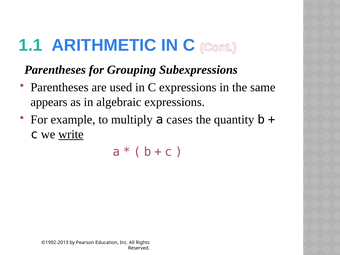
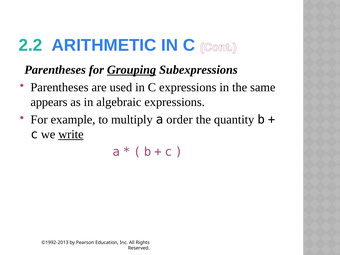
1.1: 1.1 -> 2.2 (31, 45)
Grouping underline: none -> present (132, 70)
cases: cases -> order (179, 120)
